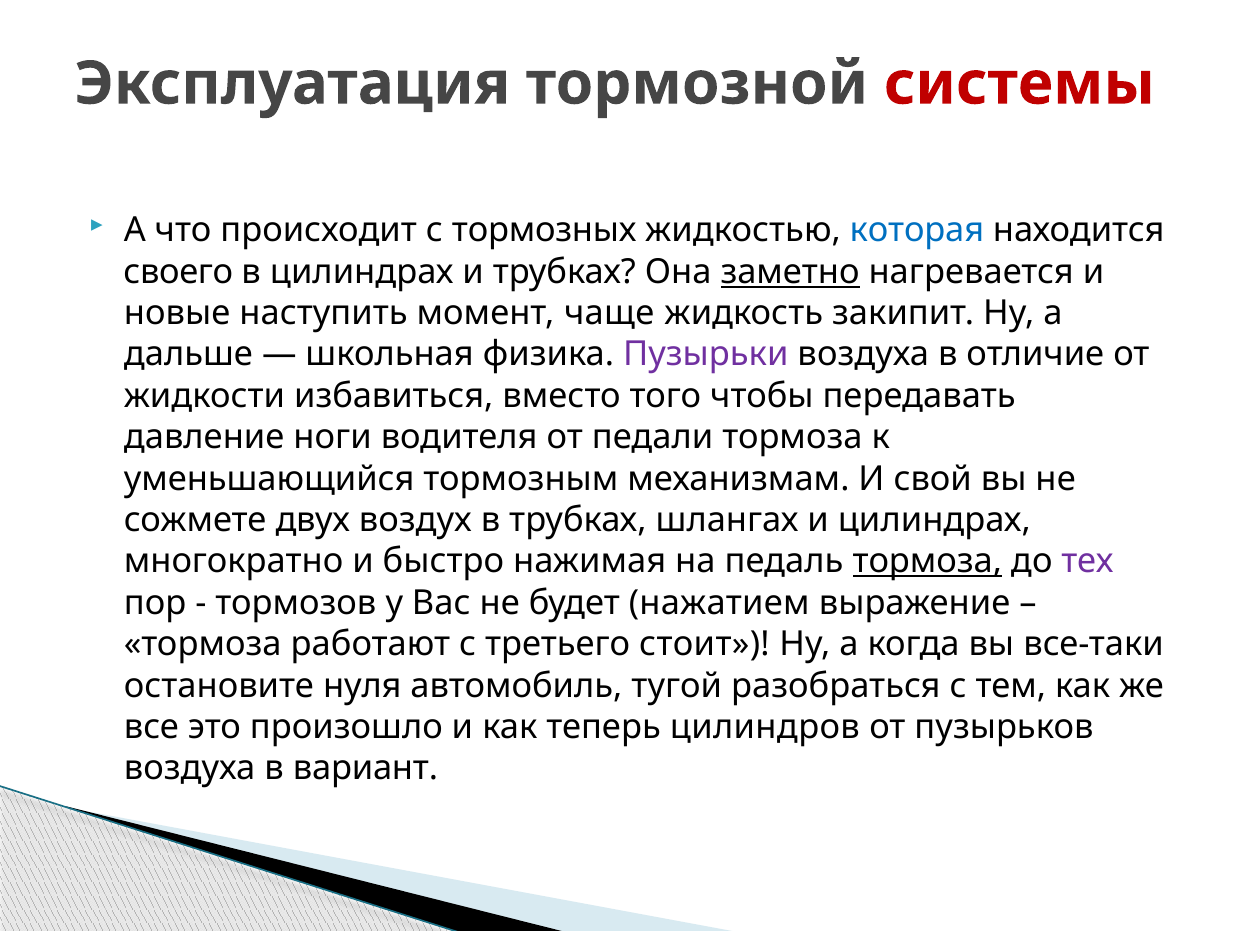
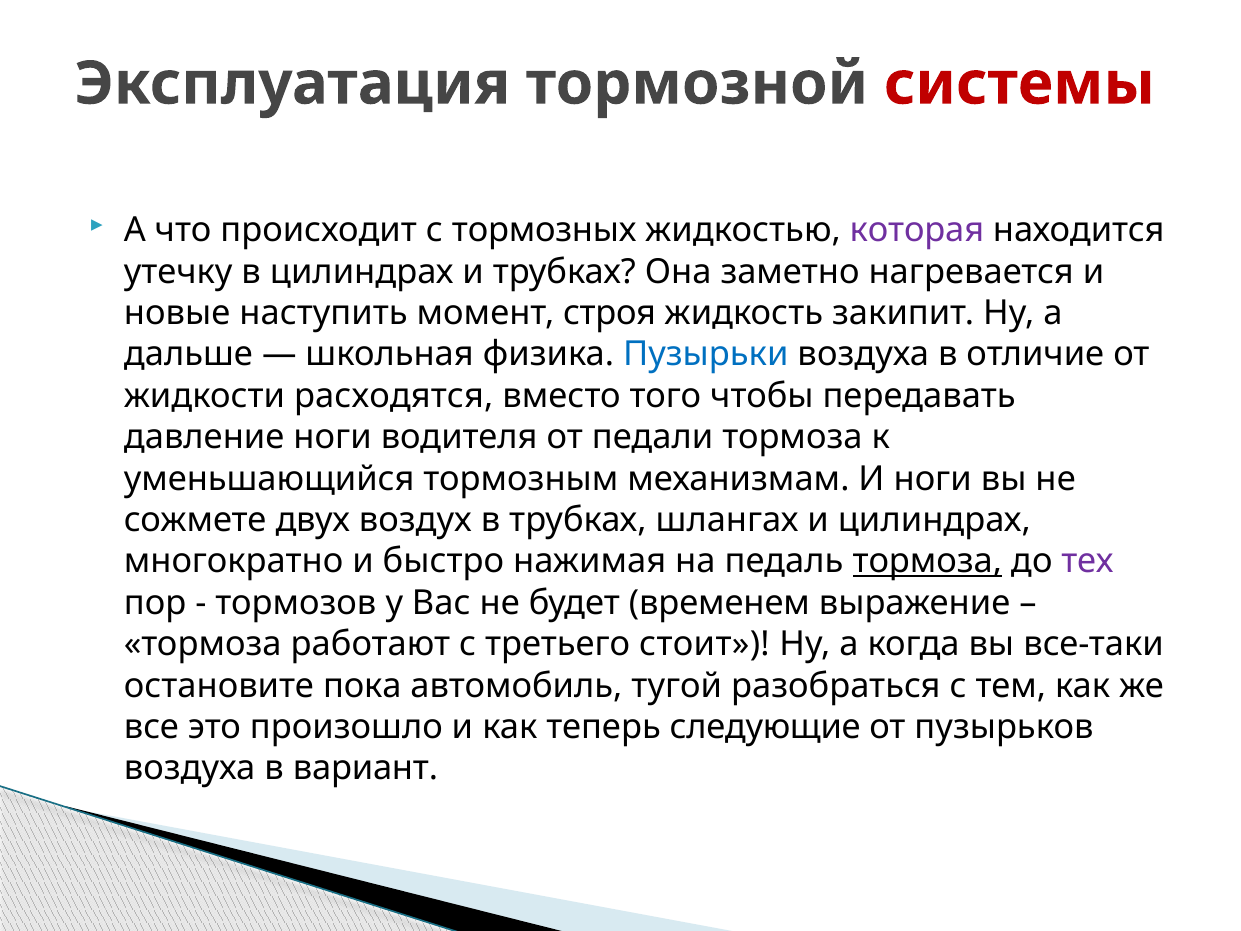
которая colour: blue -> purple (917, 230)
своего: своего -> утечку (178, 272)
заметно underline: present -> none (790, 272)
чаще: чаще -> строя (610, 313)
Пузырьки colour: purple -> blue (706, 354)
избавиться: избавиться -> расходятся (394, 396)
И свой: свой -> ноги (933, 479)
нажатием: нажатием -> временем (719, 603)
нуля: нуля -> пока (362, 685)
цилиндров: цилиндров -> следующие (765, 727)
